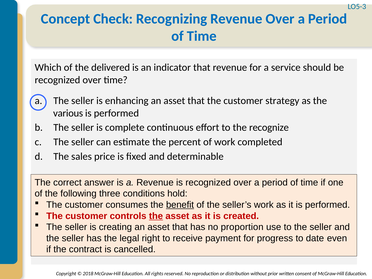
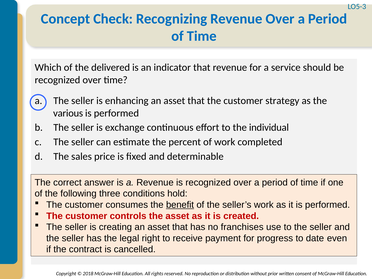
complete: complete -> exchange (125, 128)
recognize: recognize -> individual (269, 128)
the underline: present -> none (156, 216)
proportion: proportion -> franchises (242, 227)
